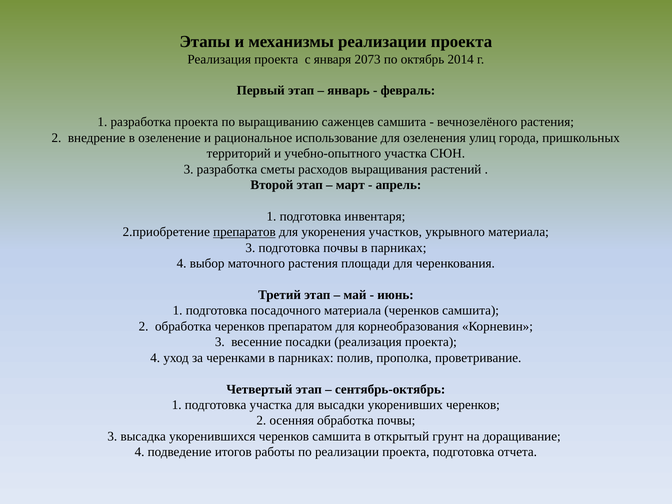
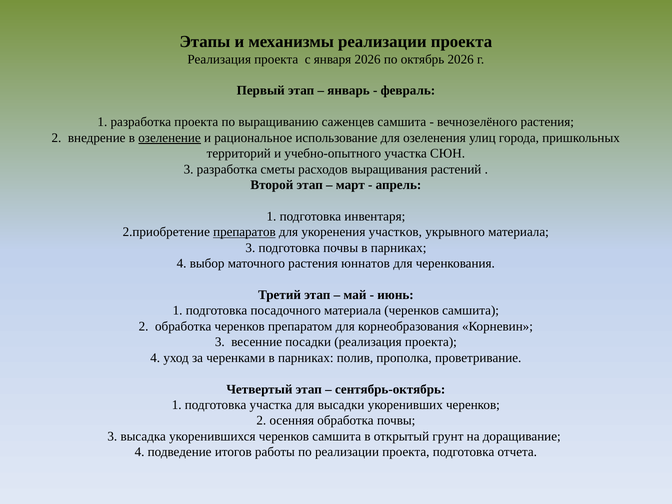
января 2073: 2073 -> 2026 (368, 59)
октябрь 2014: 2014 -> 2026 (461, 59)
озеленение underline: none -> present (170, 138)
площади: площади -> юннатов (366, 264)
